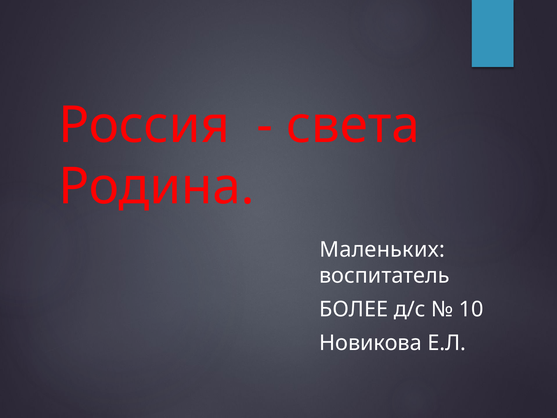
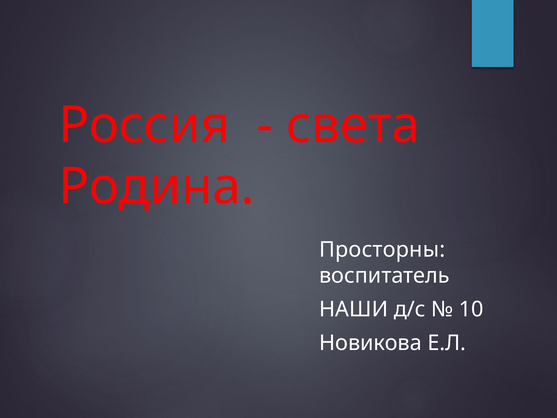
Маленьких: Маленьких -> Просторны (382, 250)
БОЛЕЕ: БОЛЕЕ -> НАШИ (354, 309)
